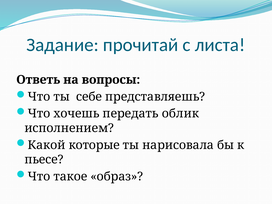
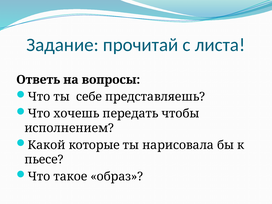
облик: облик -> чтобы (181, 114)
